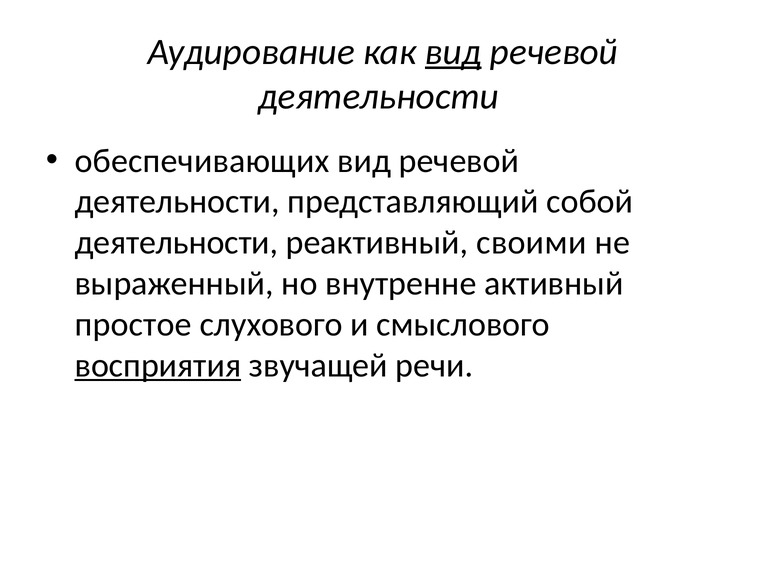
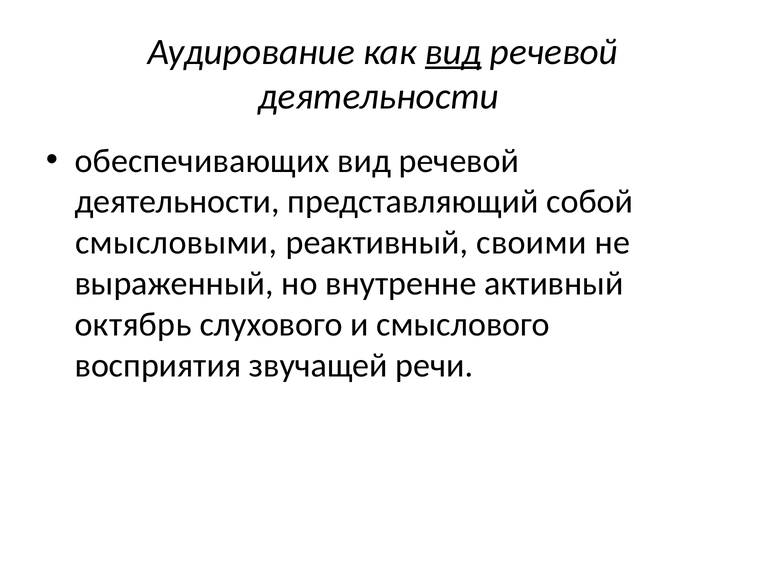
деятельности: деятельности -> смысловыми (176, 242)
простое: простое -> октябрь (133, 324)
восприятия underline: present -> none (158, 365)
